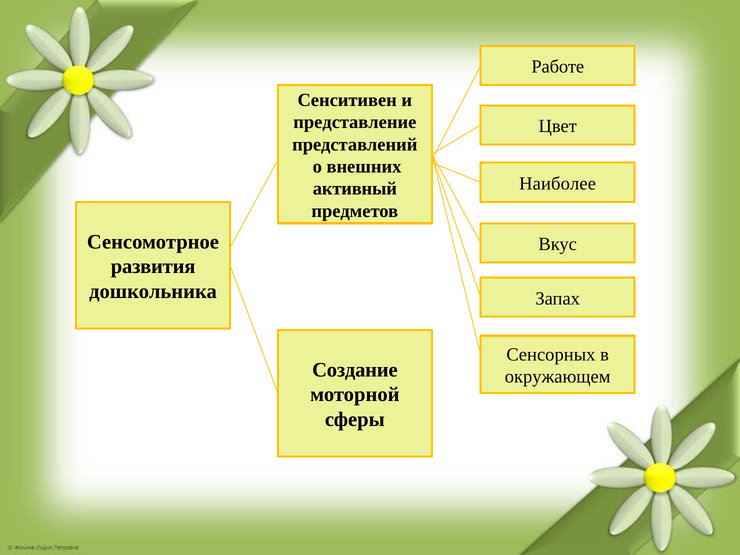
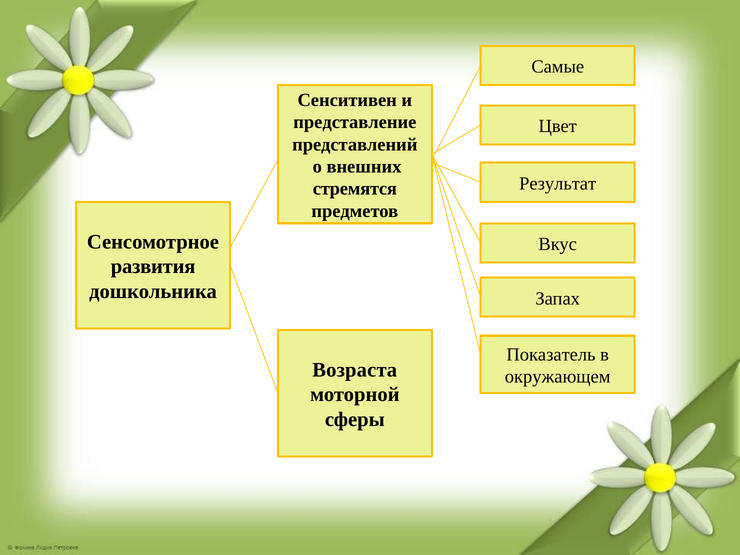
Работе: Работе -> Самые (558, 67)
Наиболее: Наиболее -> Результат (558, 184)
активный: активный -> стремятся (355, 189)
Сенсорных: Сенсорных -> Показатель (551, 355)
Создание: Создание -> Возраста (355, 370)
